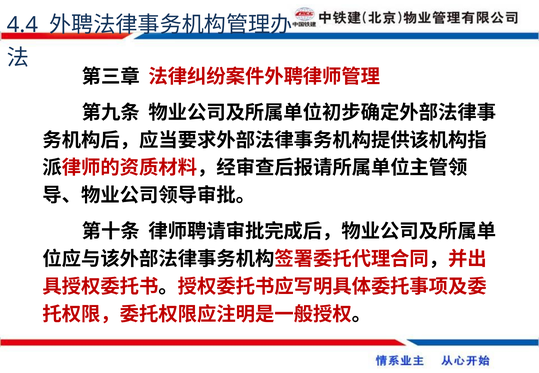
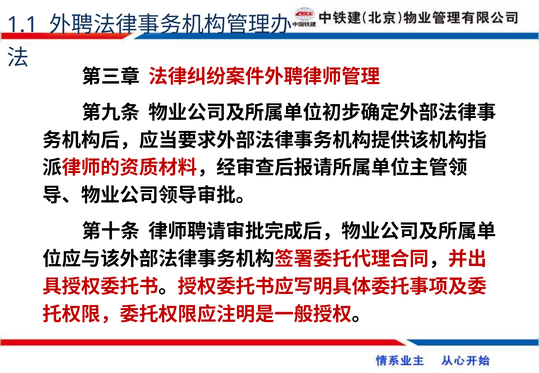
4.4: 4.4 -> 1.1 (22, 25)
